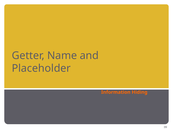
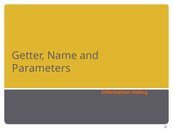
Placeholder: Placeholder -> Parameters (41, 68)
